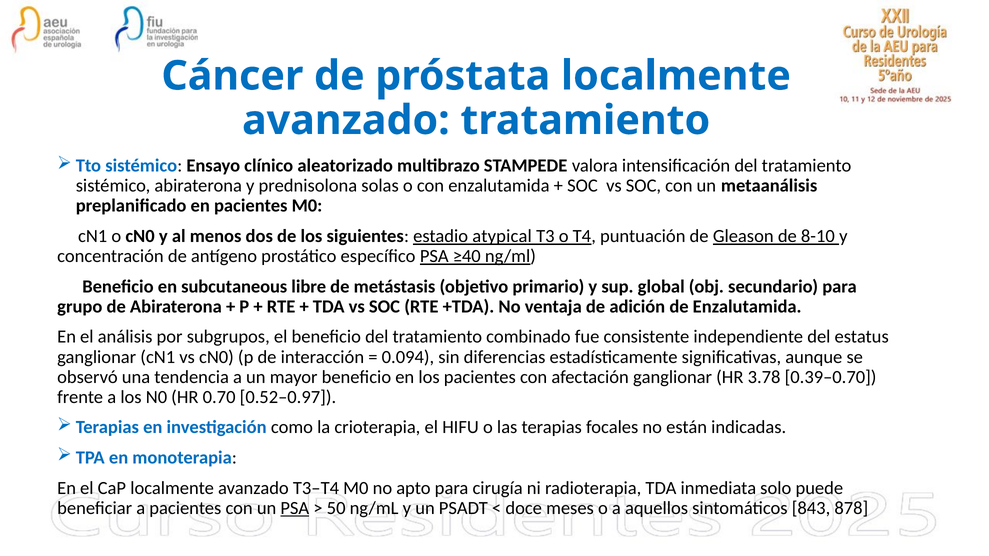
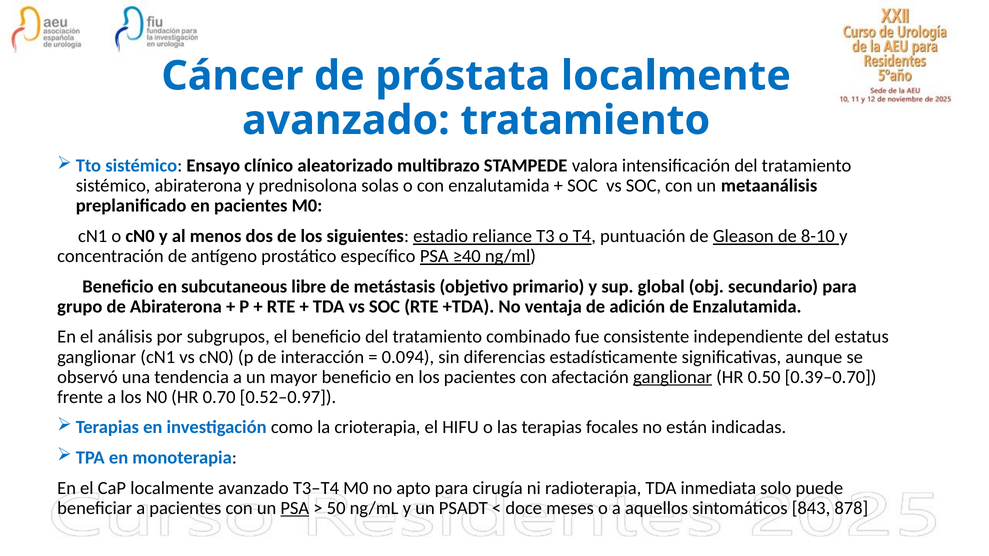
atypical: atypical -> reliance (502, 236)
ganglionar underline: none -> present (673, 377)
3.78: 3.78 -> 0.50 (764, 377)
